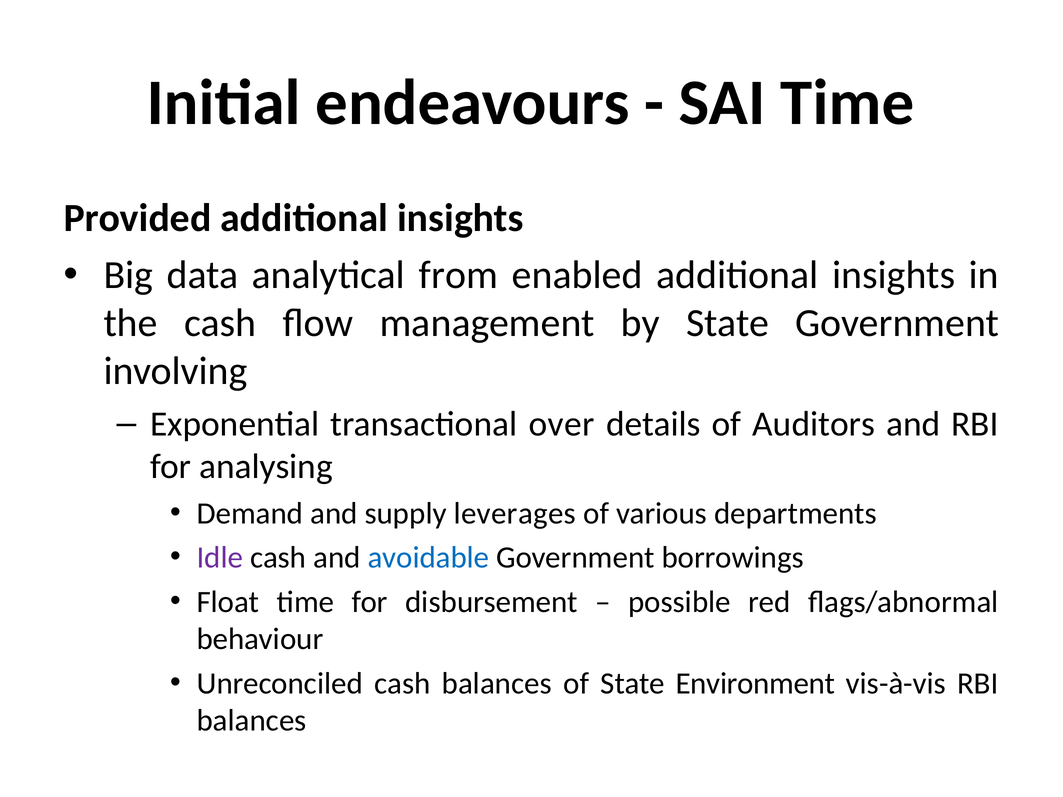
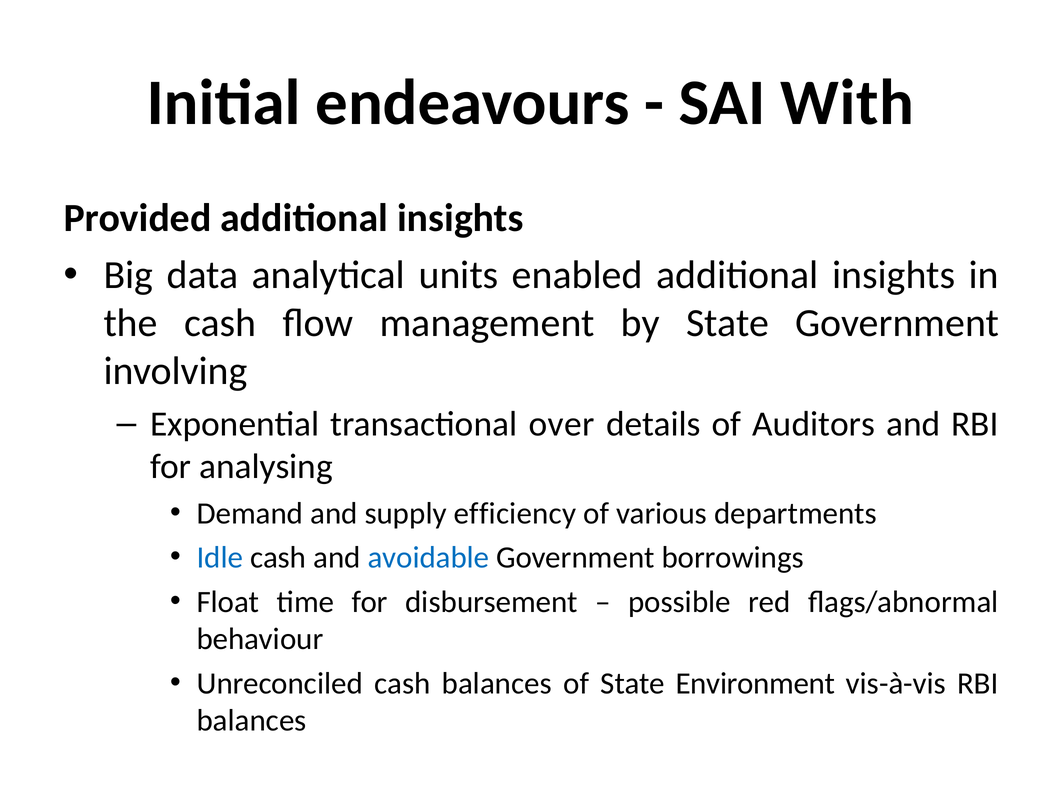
SAI Time: Time -> With (847, 103)
from: from -> units (459, 275)
leverages: leverages -> efficiency (515, 513)
Idle colour: purple -> blue (220, 558)
